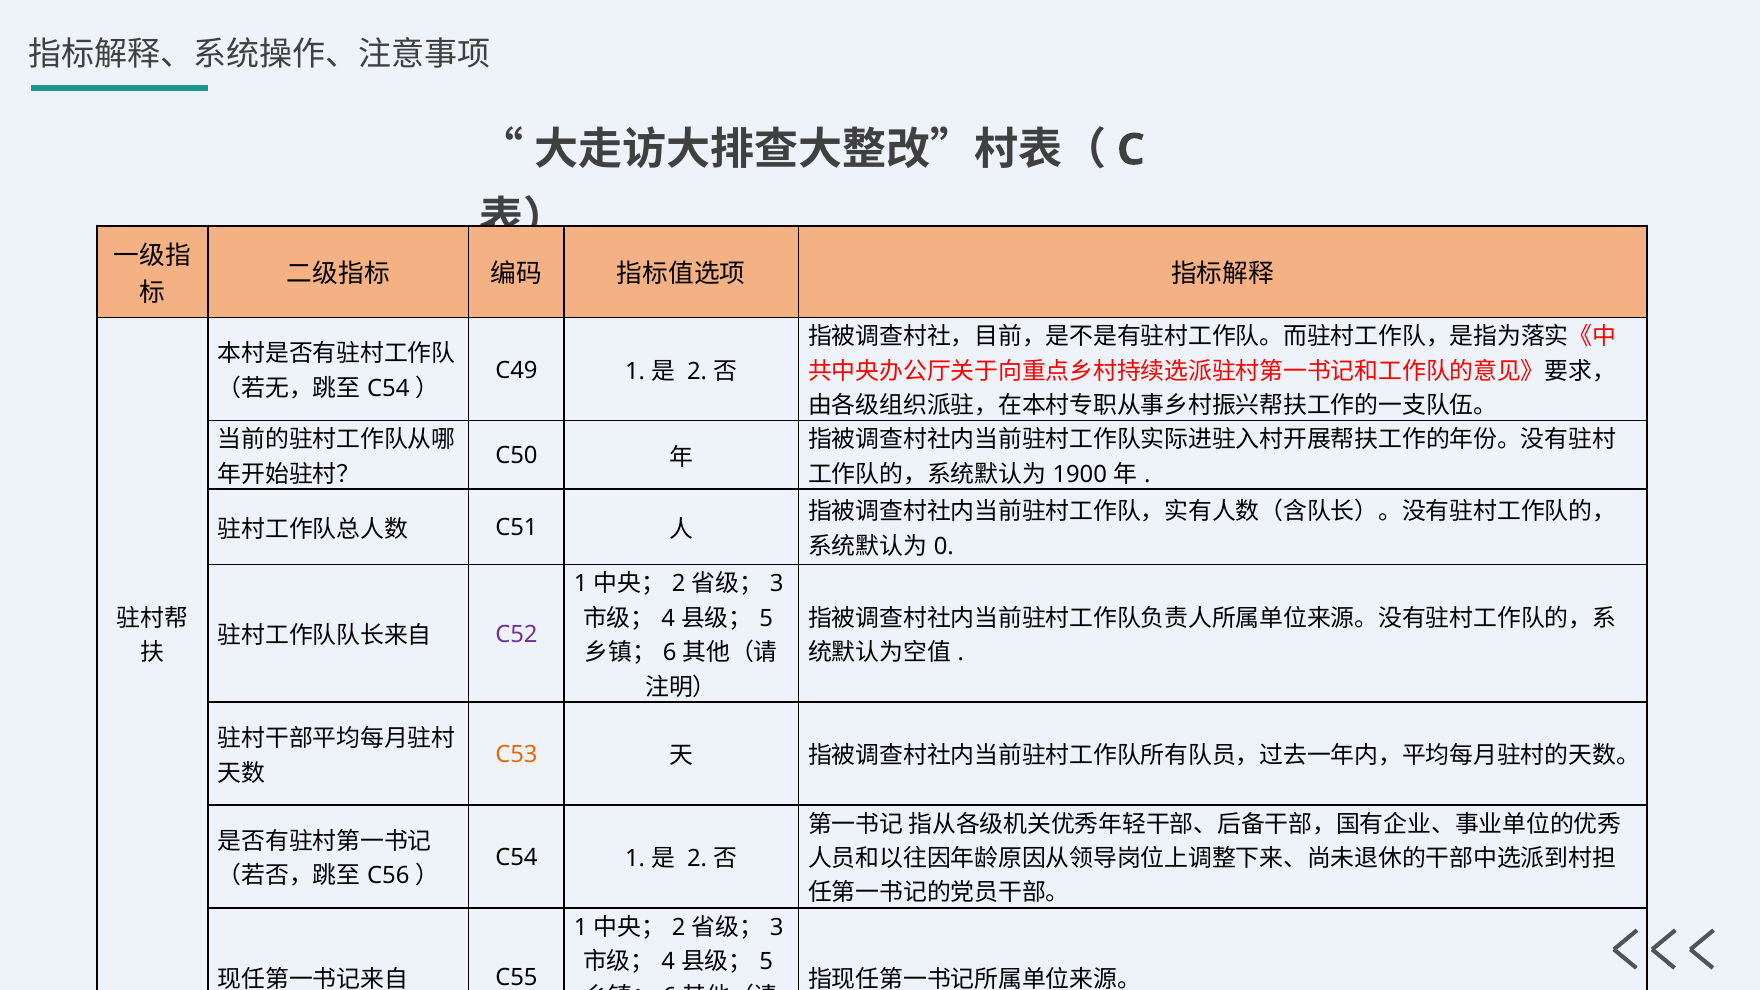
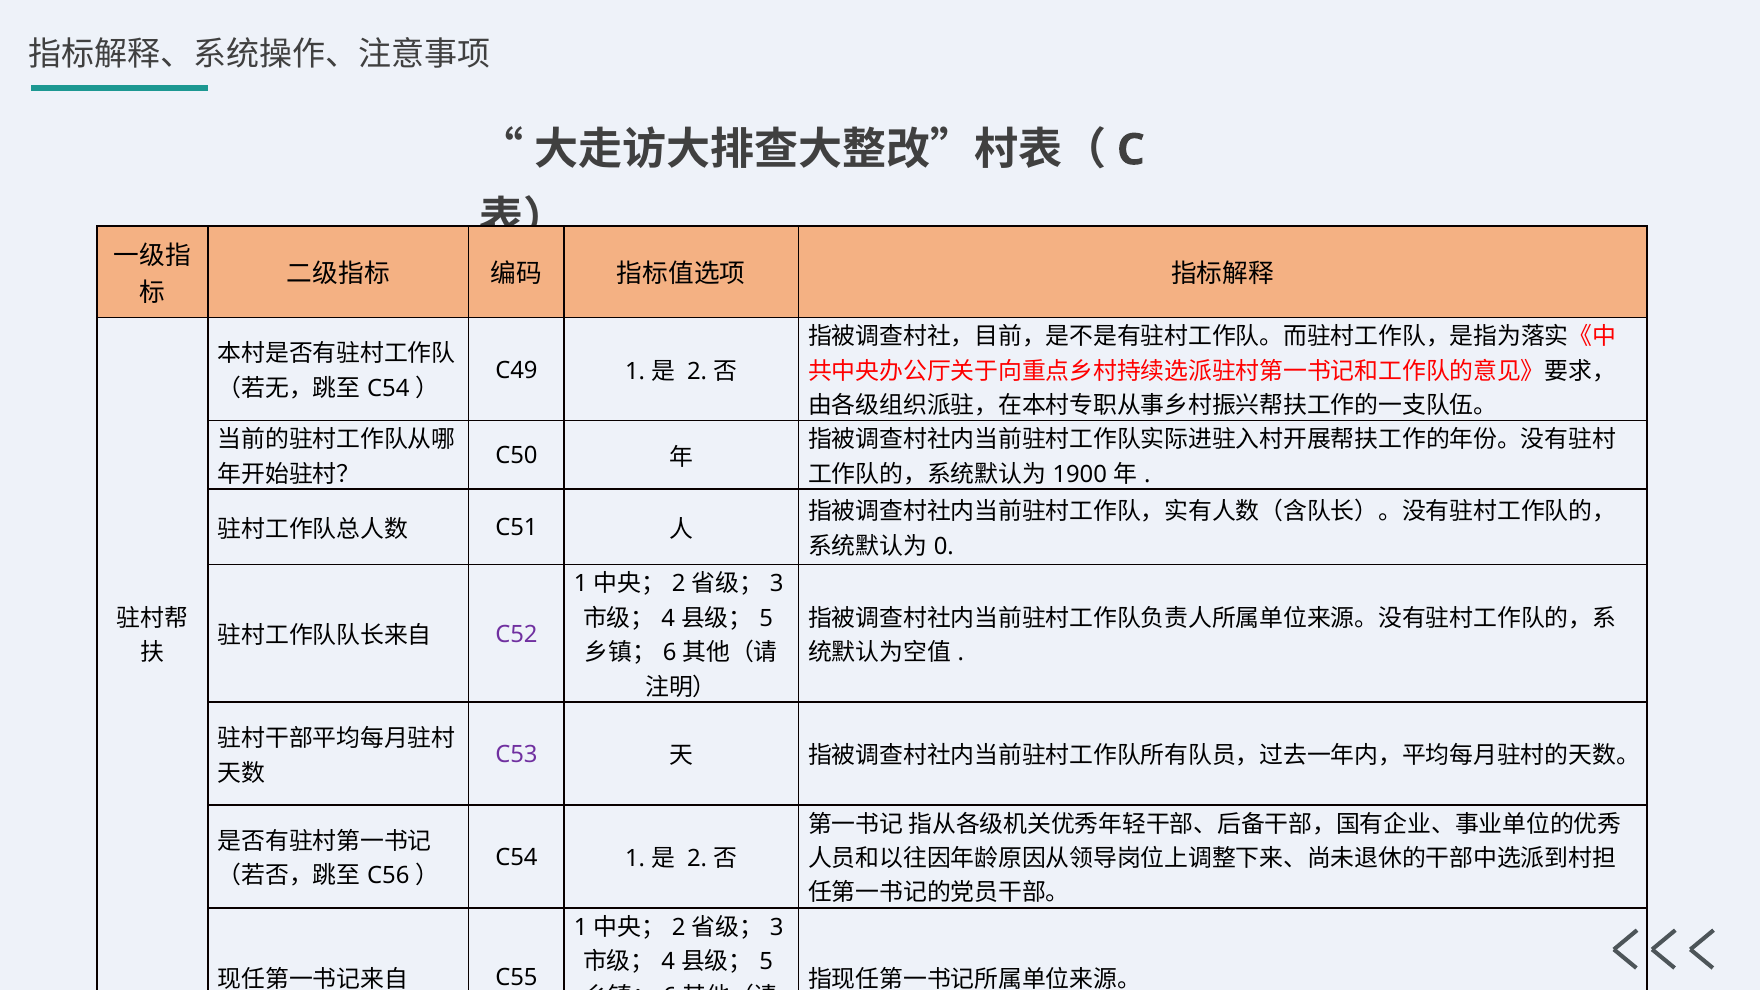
C53 colour: orange -> purple (516, 755)
